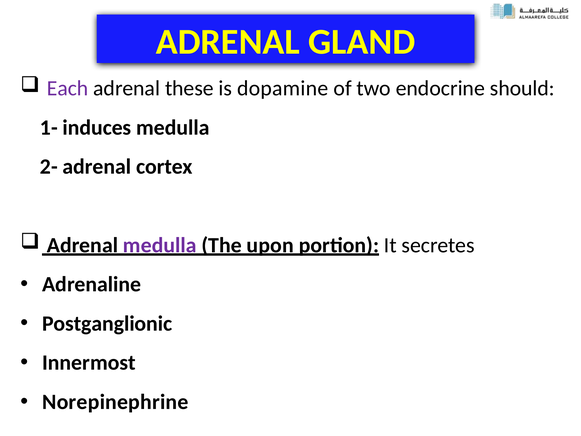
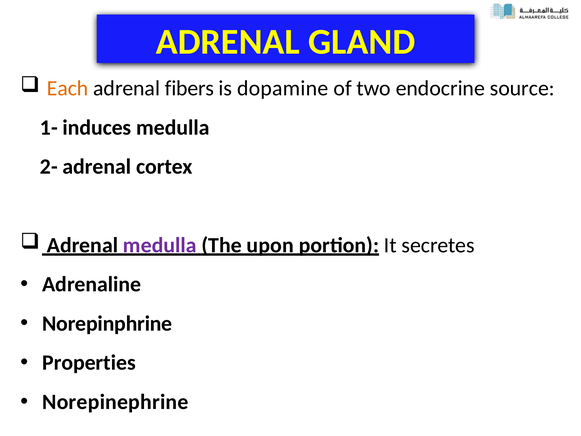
Each colour: purple -> orange (68, 88)
these: these -> fibers (189, 88)
should: should -> source (522, 88)
Postganglionic: Postganglionic -> Norepinphrine (107, 323)
Innermost: Innermost -> Properties (89, 363)
